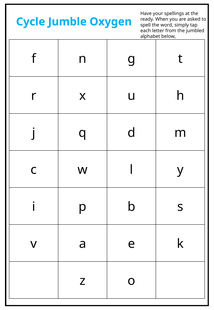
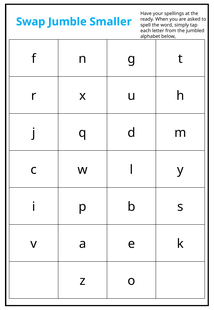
Cycle: Cycle -> Swap (31, 22)
Oxygen: Oxygen -> Smaller (111, 22)
